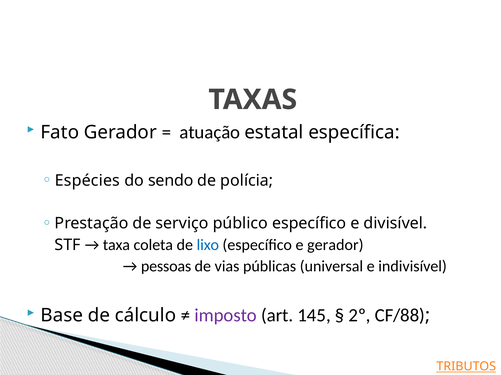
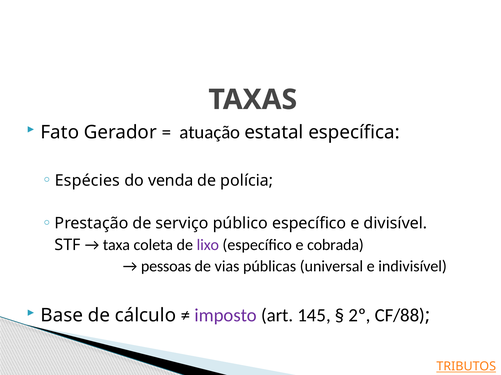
sendo: sendo -> venda (171, 181)
lixo colour: blue -> purple (208, 245)
e gerador: gerador -> cobrada (335, 245)
